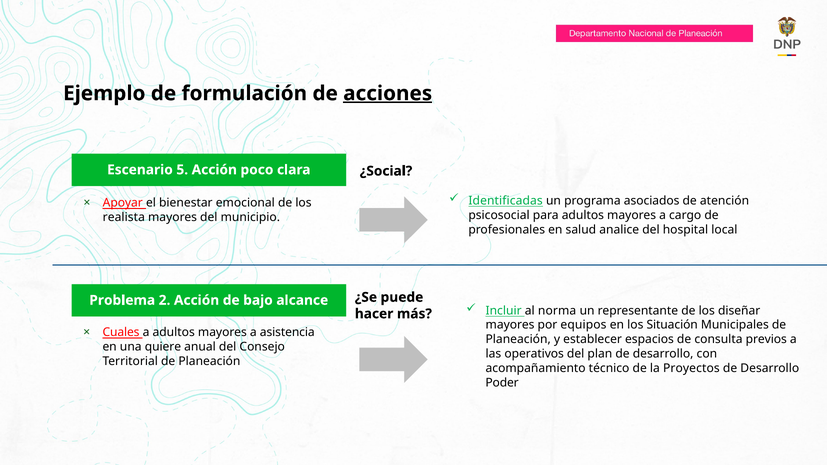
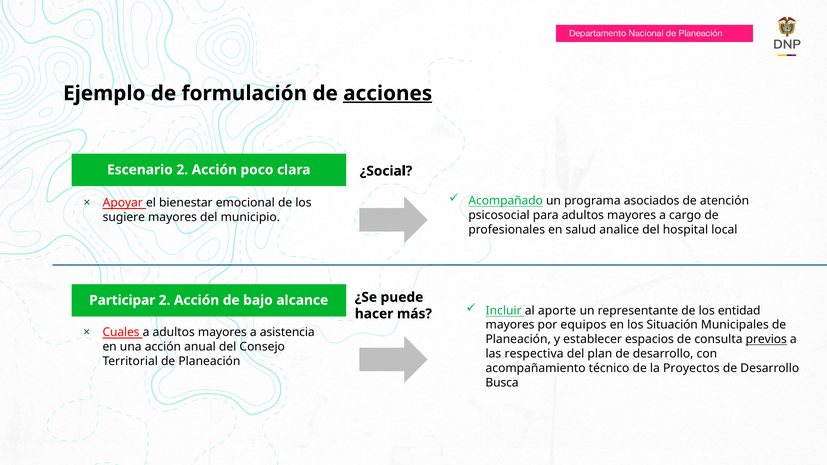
Escenario 5: 5 -> 2 (182, 170)
Identificadas: Identificadas -> Acompañado (506, 201)
realista: realista -> sugiere (124, 217)
Problema: Problema -> Participar (122, 300)
norma: norma -> aporte (557, 311)
diseñar: diseñar -> entidad (739, 311)
previos underline: none -> present (766, 340)
una quiere: quiere -> acción (163, 347)
operativos: operativos -> respectiva (534, 354)
Poder: Poder -> Busca (502, 383)
